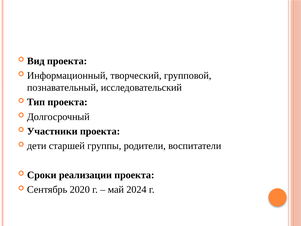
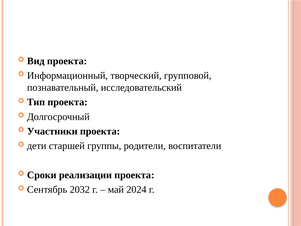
2020: 2020 -> 2032 (80, 189)
